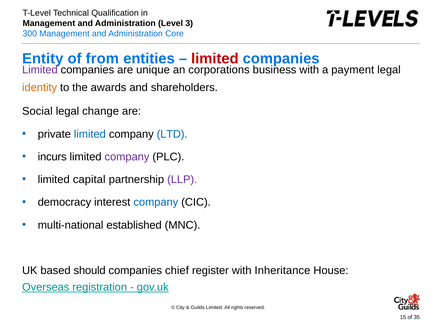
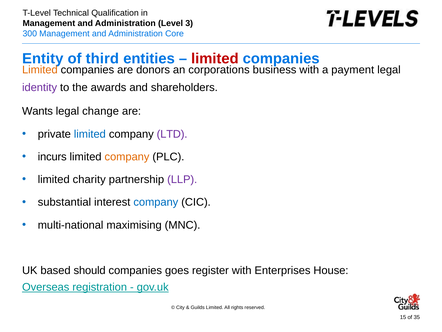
from: from -> third (102, 59)
Limited colour: purple -> orange (40, 70)
unique: unique -> donors (153, 70)
identity colour: orange -> purple (40, 87)
Social: Social -> Wants (37, 111)
LTD colour: blue -> purple (172, 134)
company colour: purple -> orange (127, 157)
capital: capital -> charity (89, 179)
democracy: democracy -> substantial (64, 202)
established: established -> maximising (134, 225)
chief: chief -> goes (177, 270)
Inheritance: Inheritance -> Enterprises (283, 270)
